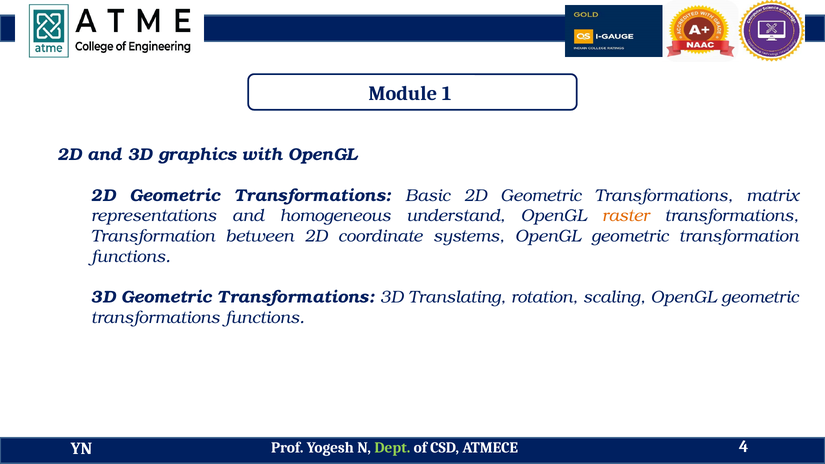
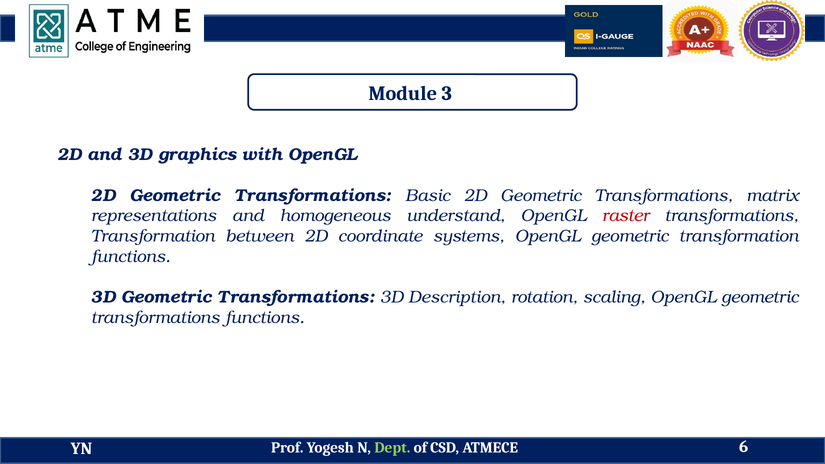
1: 1 -> 3 (447, 93)
raster colour: orange -> red (626, 216)
Translating: Translating -> Description (457, 297)
4: 4 -> 6 (744, 447)
